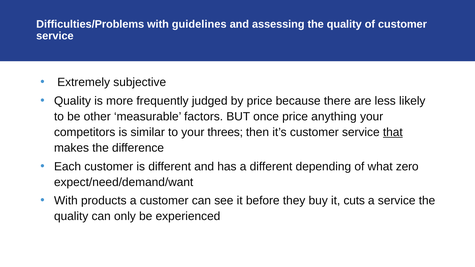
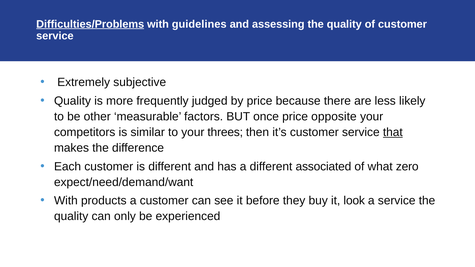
Difficulties/Problems underline: none -> present (90, 24)
anything: anything -> opposite (334, 117)
depending: depending -> associated (323, 167)
cuts: cuts -> look (354, 201)
